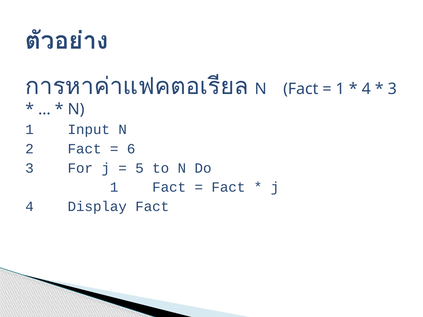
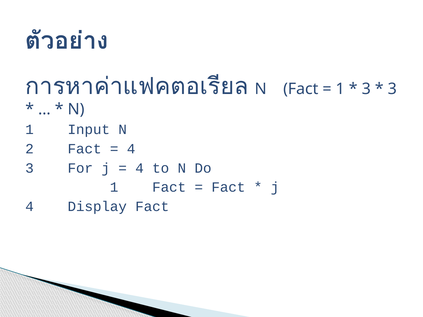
4: 4 -> 3 (366, 89)
6: 6 -> 4 (131, 149)
5: 5 -> 4 (140, 168)
